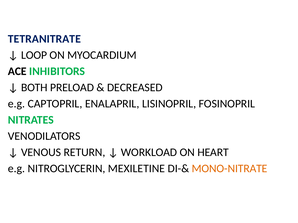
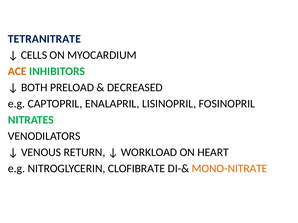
LOOP: LOOP -> CELLS (34, 55)
ACE colour: black -> orange (17, 72)
MEXILETINE: MEXILETINE -> CLOFIBRATE (137, 169)
